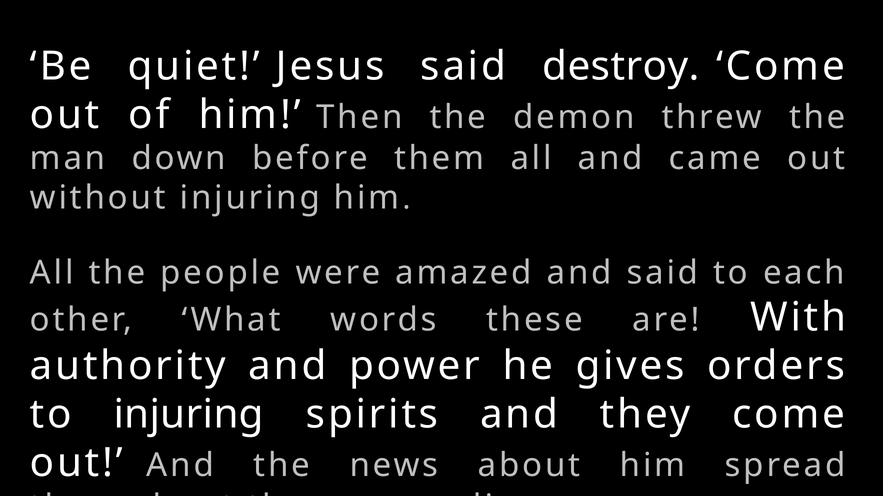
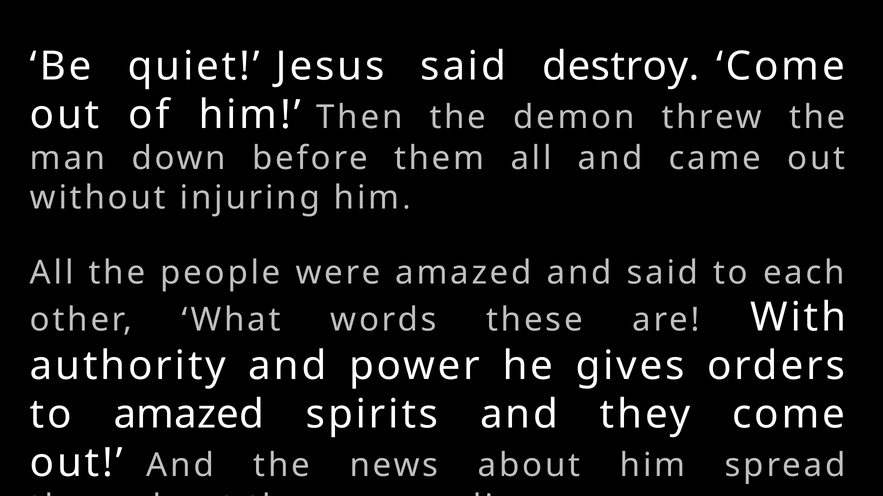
to injuring: injuring -> amazed (189, 415)
